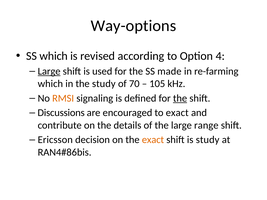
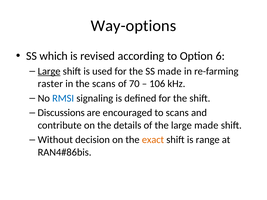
4: 4 -> 6 (220, 56)
which: which -> raster (50, 84)
the study: study -> scans (104, 84)
105: 105 -> 106 (157, 84)
RMSI colour: orange -> blue (63, 98)
the underline: present -> none (180, 98)
to exact: exact -> scans (177, 113)
large range: range -> made (206, 125)
Ericsson: Ericsson -> Without (55, 140)
is study: study -> range (208, 140)
